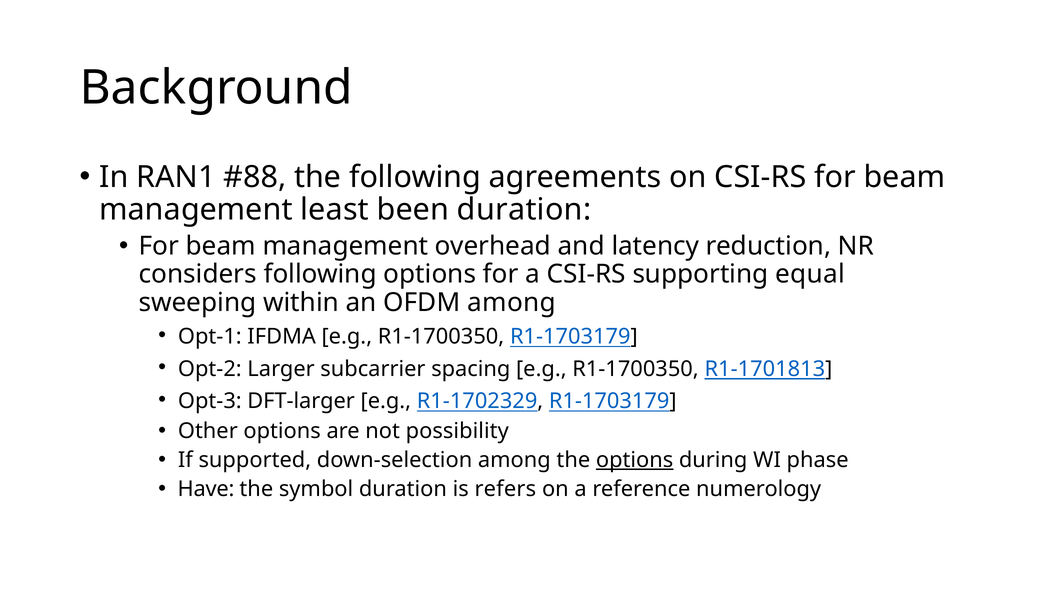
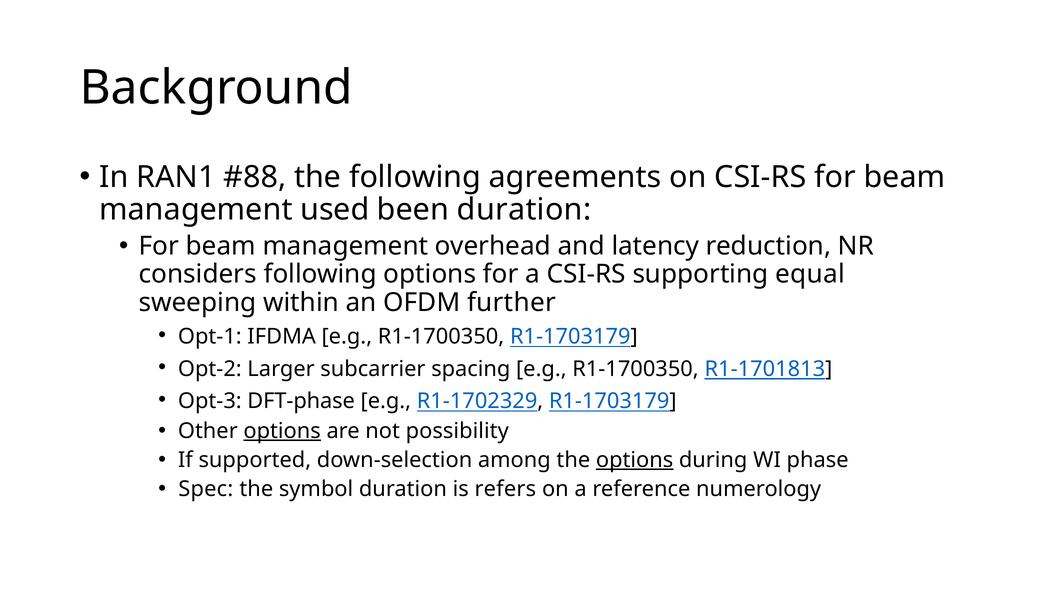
least: least -> used (335, 210)
OFDM among: among -> further (512, 302)
DFT-larger: DFT-larger -> DFT-phase (301, 401)
options underline: none -> present (282, 431)
Have: Have -> Spec (206, 489)
